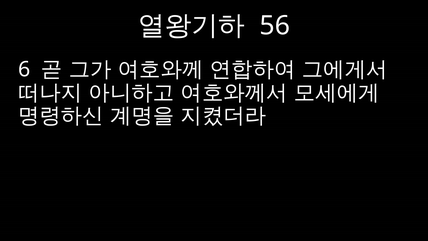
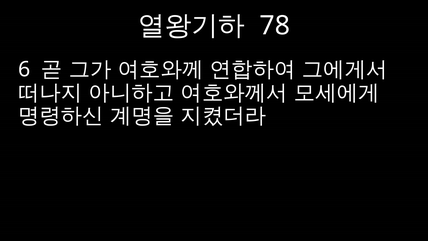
56: 56 -> 78 (275, 26)
